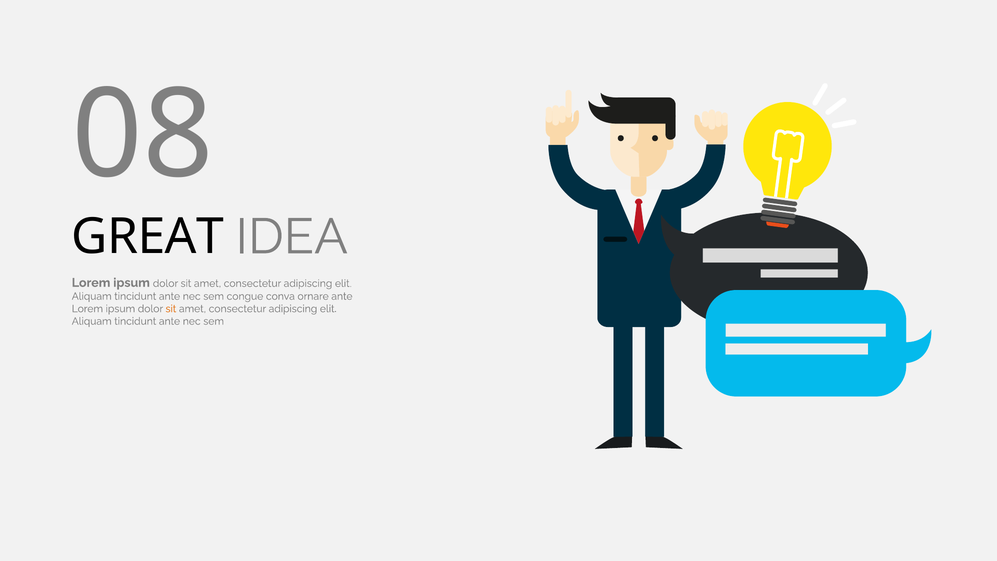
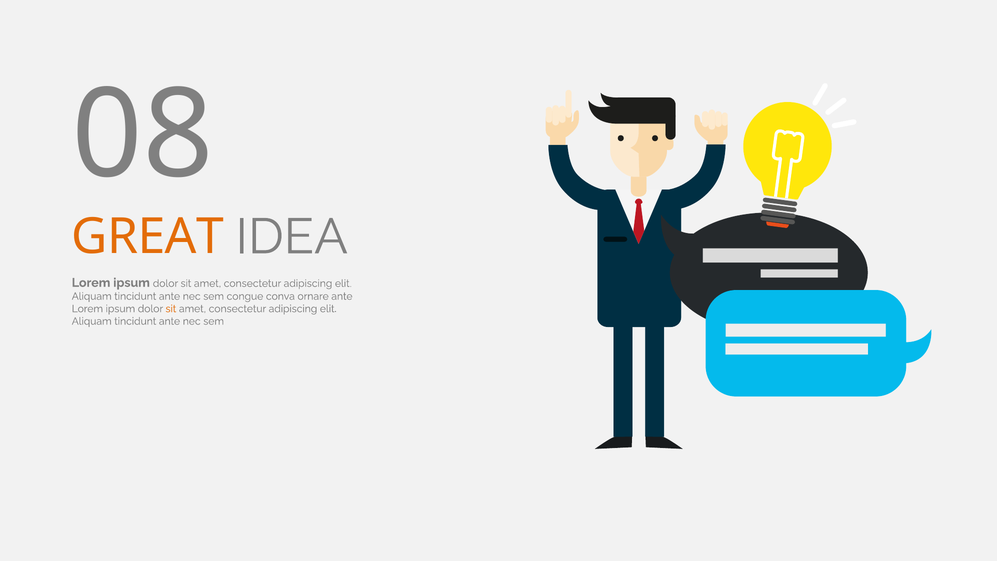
GREAT colour: black -> orange (148, 237)
